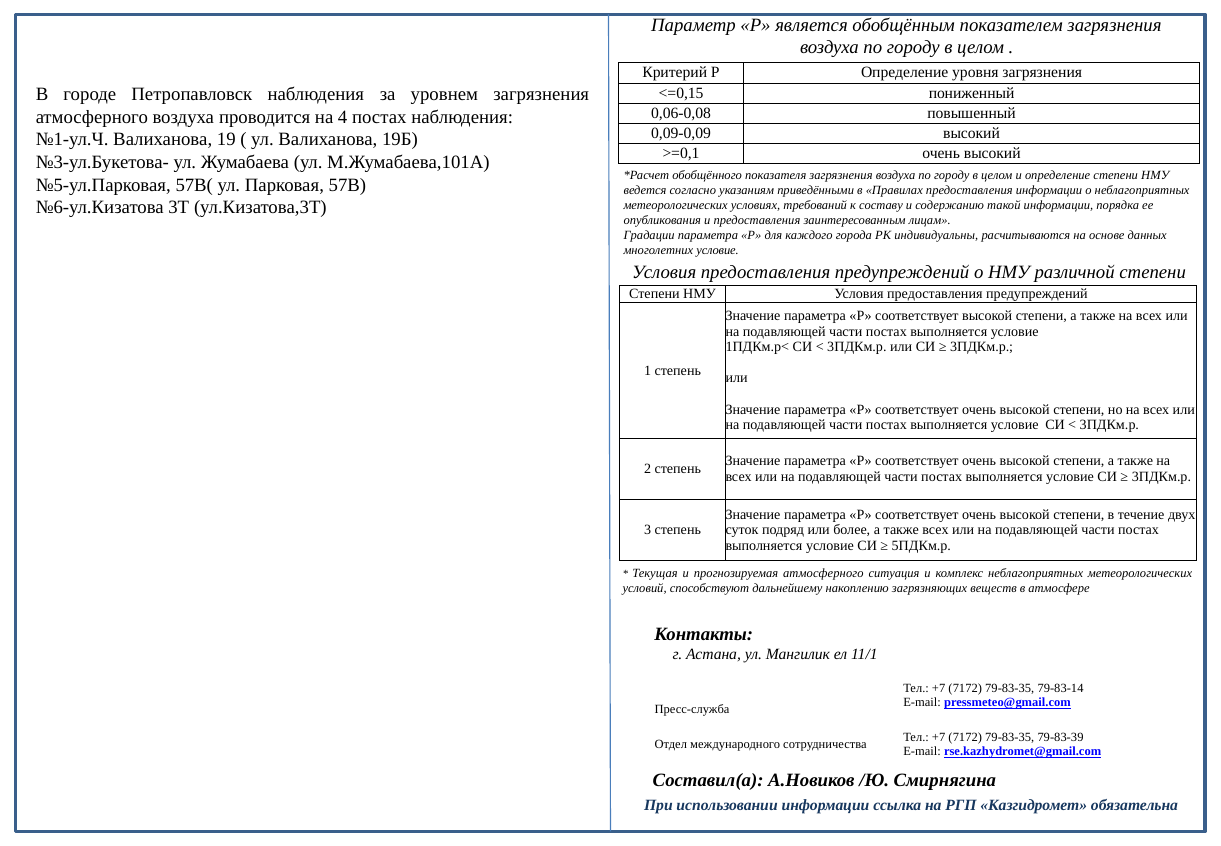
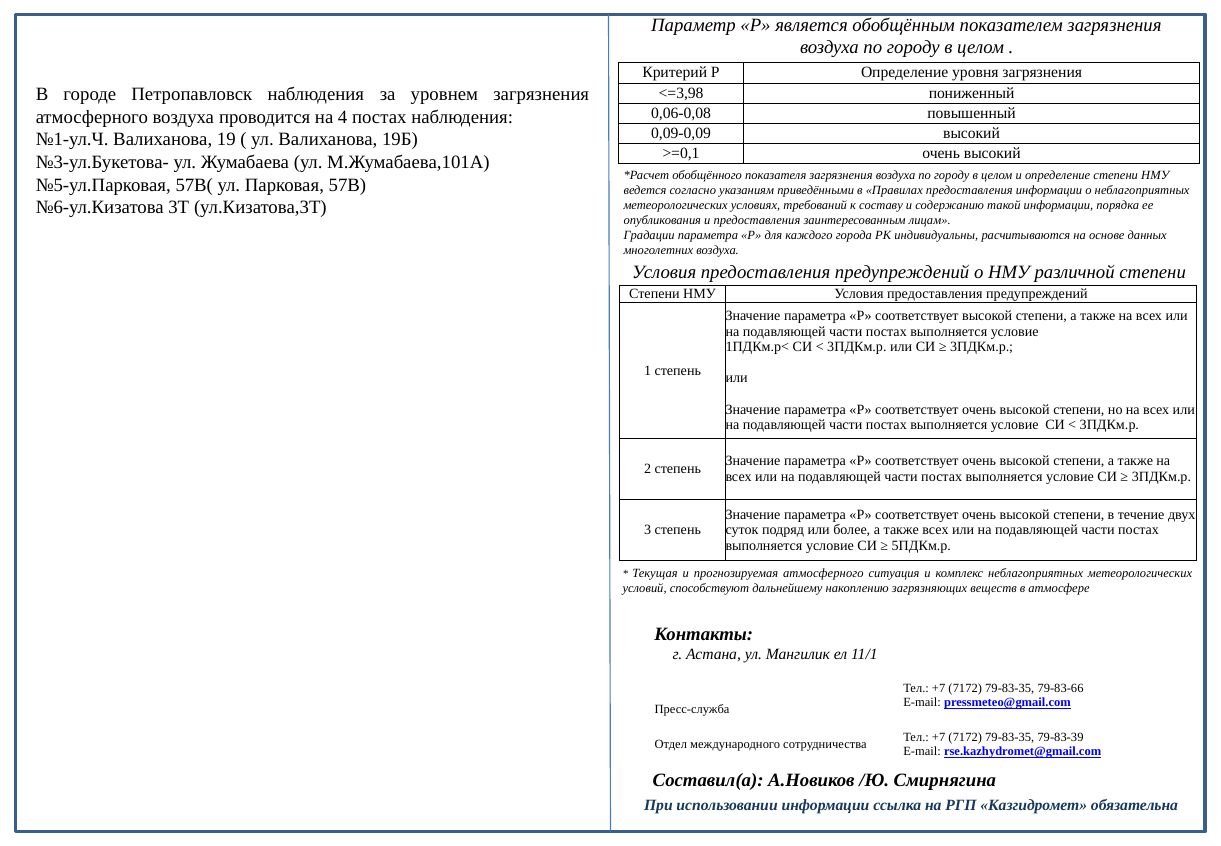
<=0,15: <=0,15 -> <=3,98 (681, 93)
многолетних условие: условие -> воздуха (718, 250)
79-83-14: 79-83-14 -> 79-83-66 (1061, 688)
